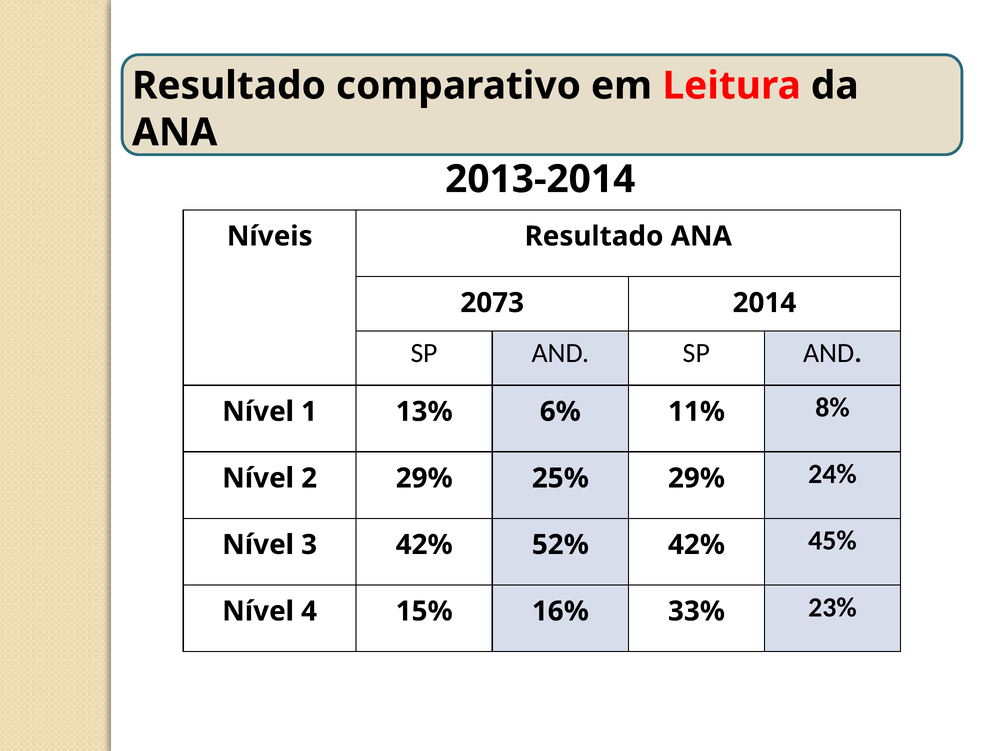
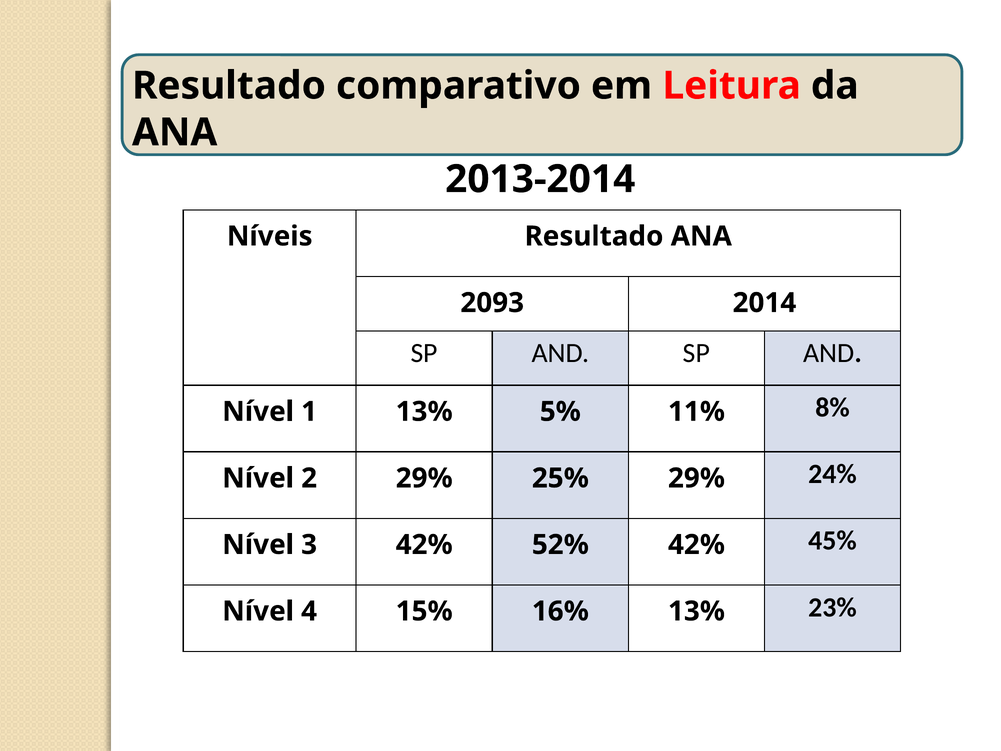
2073: 2073 -> 2093 (492, 303)
6%: 6% -> 5% (560, 412)
16% 33%: 33% -> 13% (696, 611)
